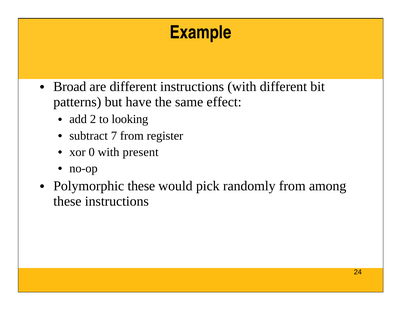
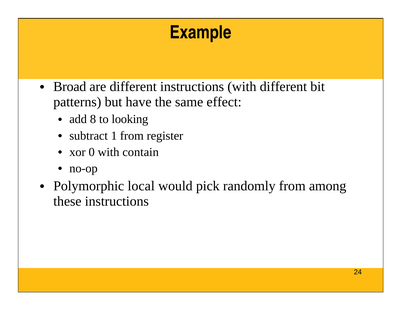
2: 2 -> 8 (93, 119)
7: 7 -> 1 (114, 136)
present: present -> contain (141, 152)
Polymorphic these: these -> local (141, 186)
